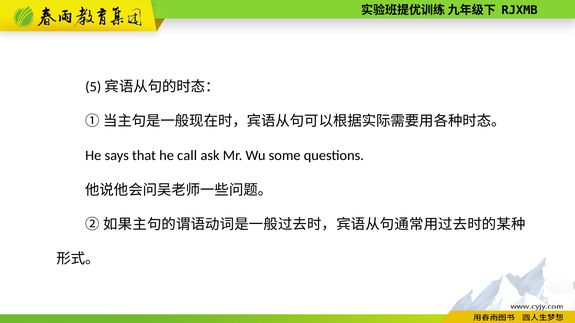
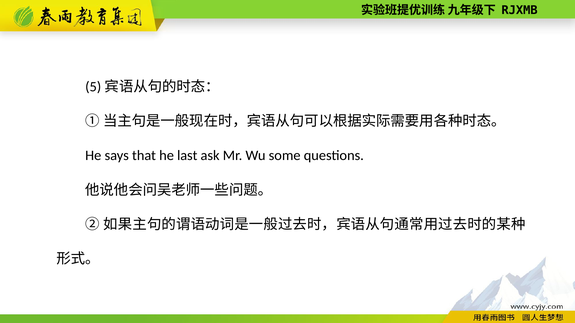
call: call -> last (187, 156)
